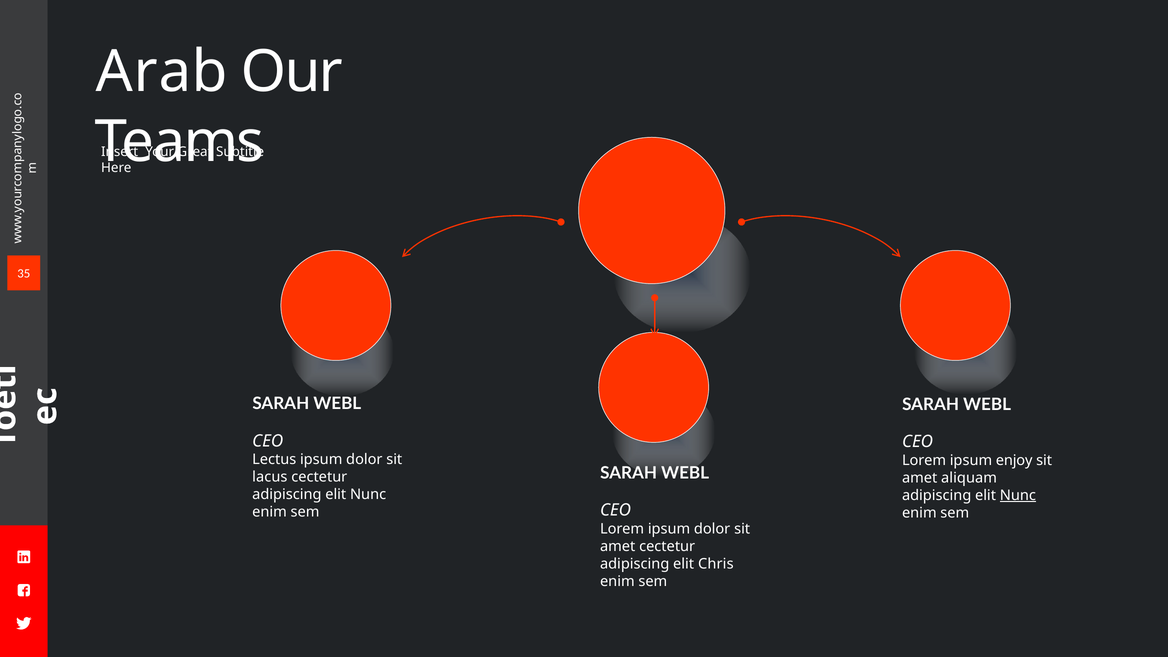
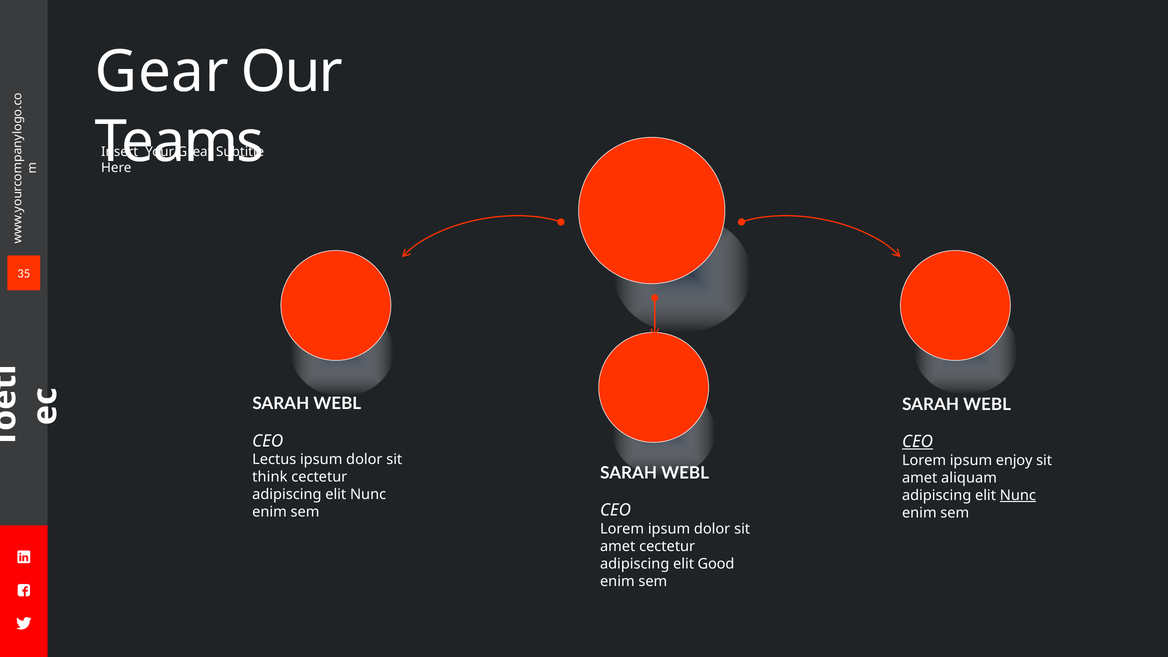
Arab: Arab -> Gear (162, 72)
CEO underline: none -> present (918, 442)
lacus: lacus -> think (270, 477)
Chris: Chris -> Good (716, 564)
